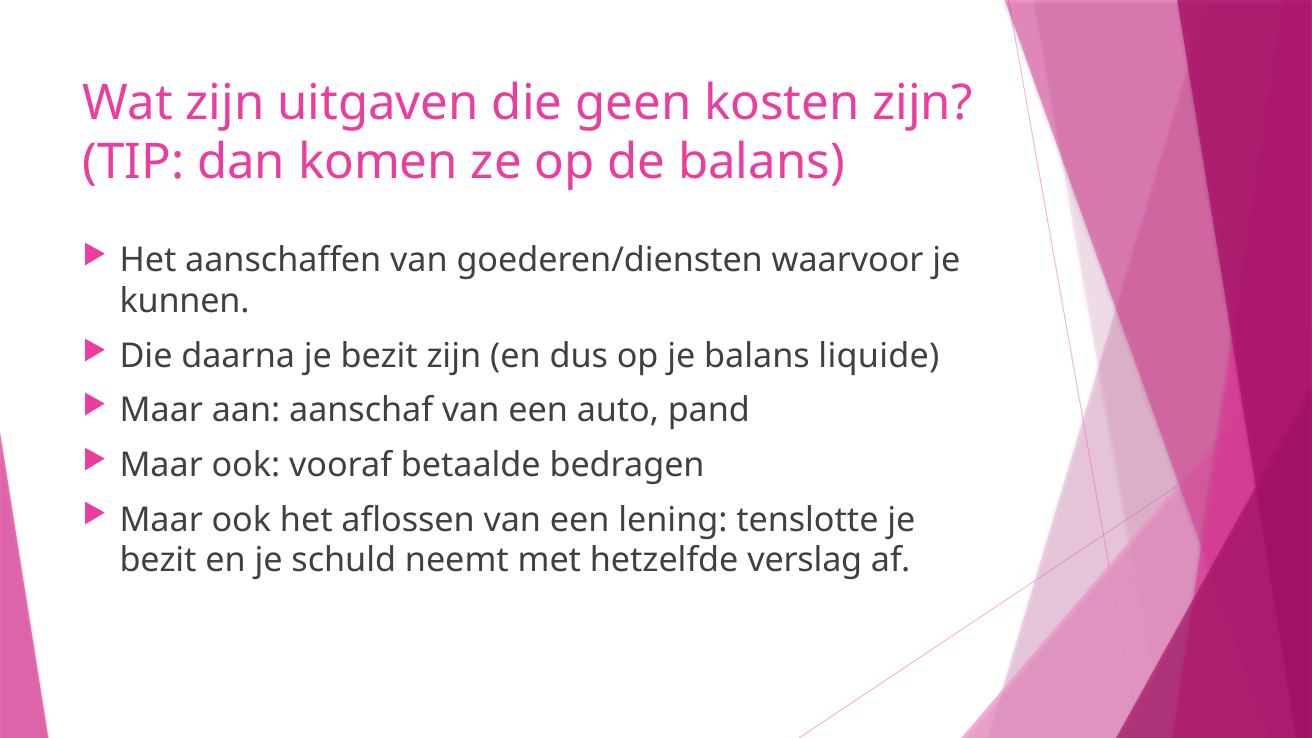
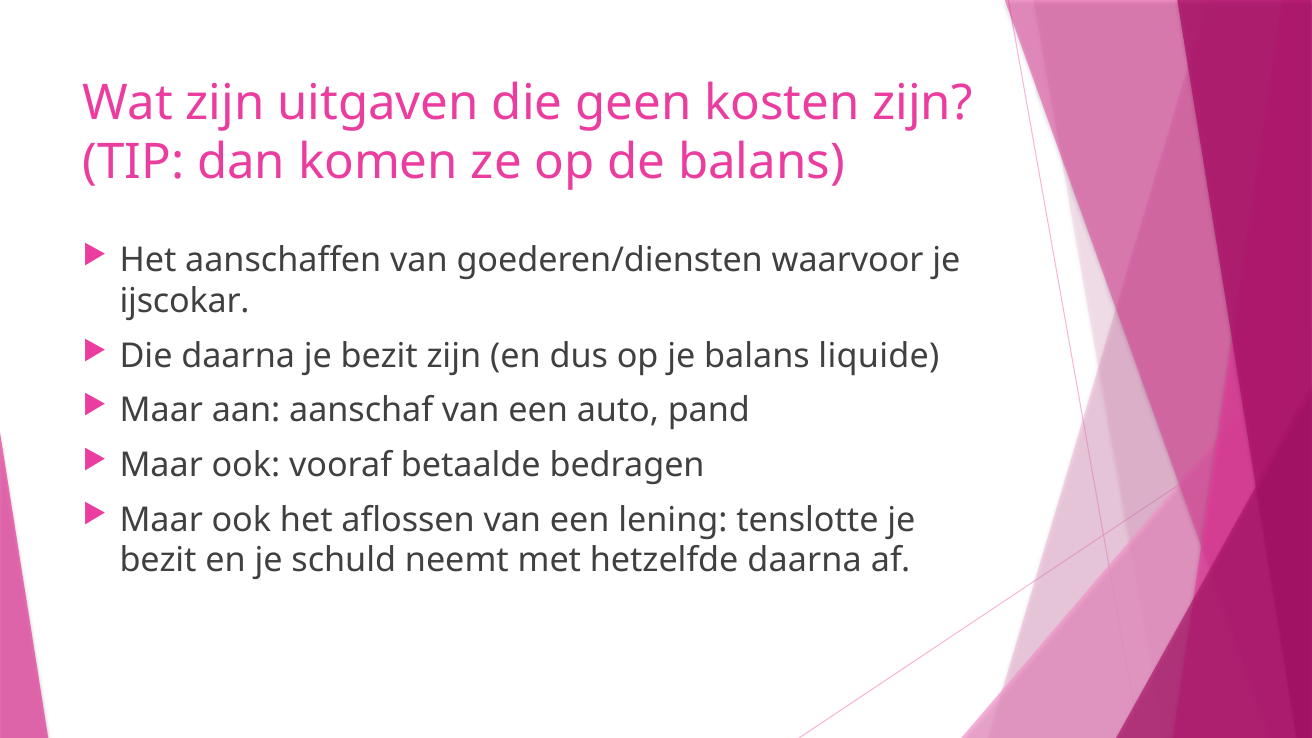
kunnen: kunnen -> ijscokar (185, 301)
hetzelfde verslag: verslag -> daarna (805, 561)
